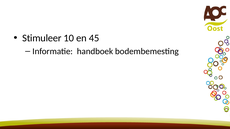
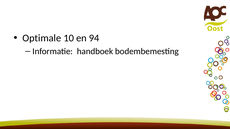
Stimuleer: Stimuleer -> Optimale (42, 38)
45: 45 -> 94 (94, 38)
